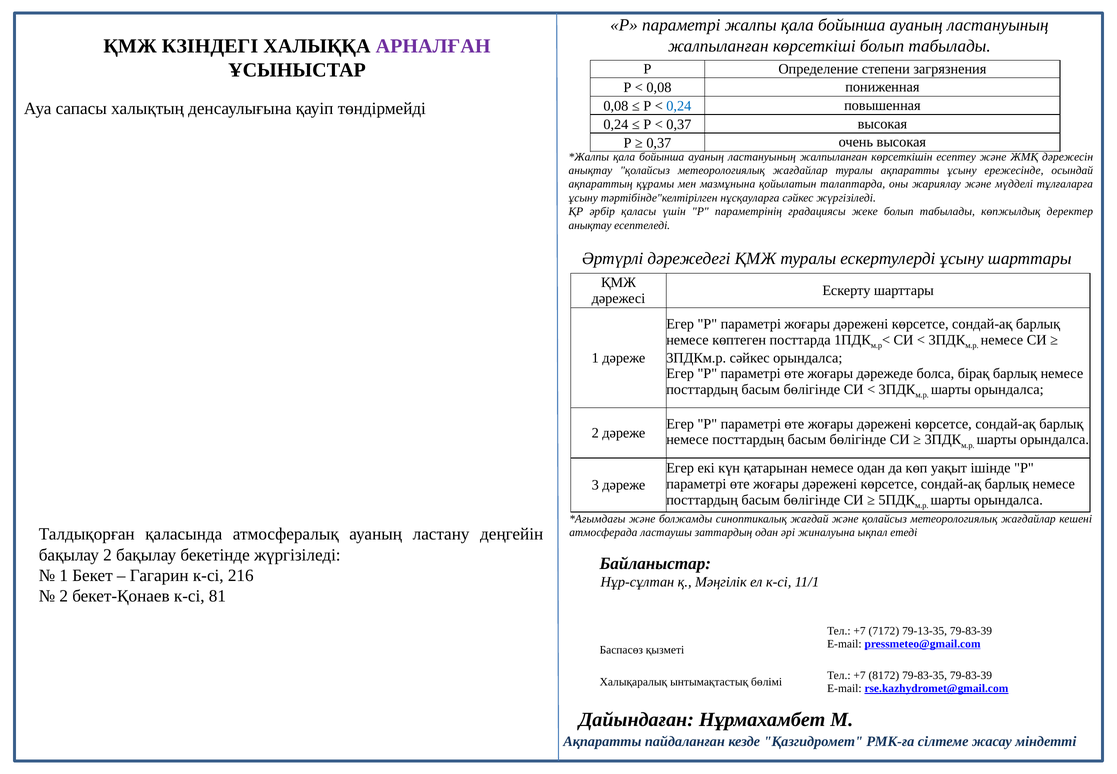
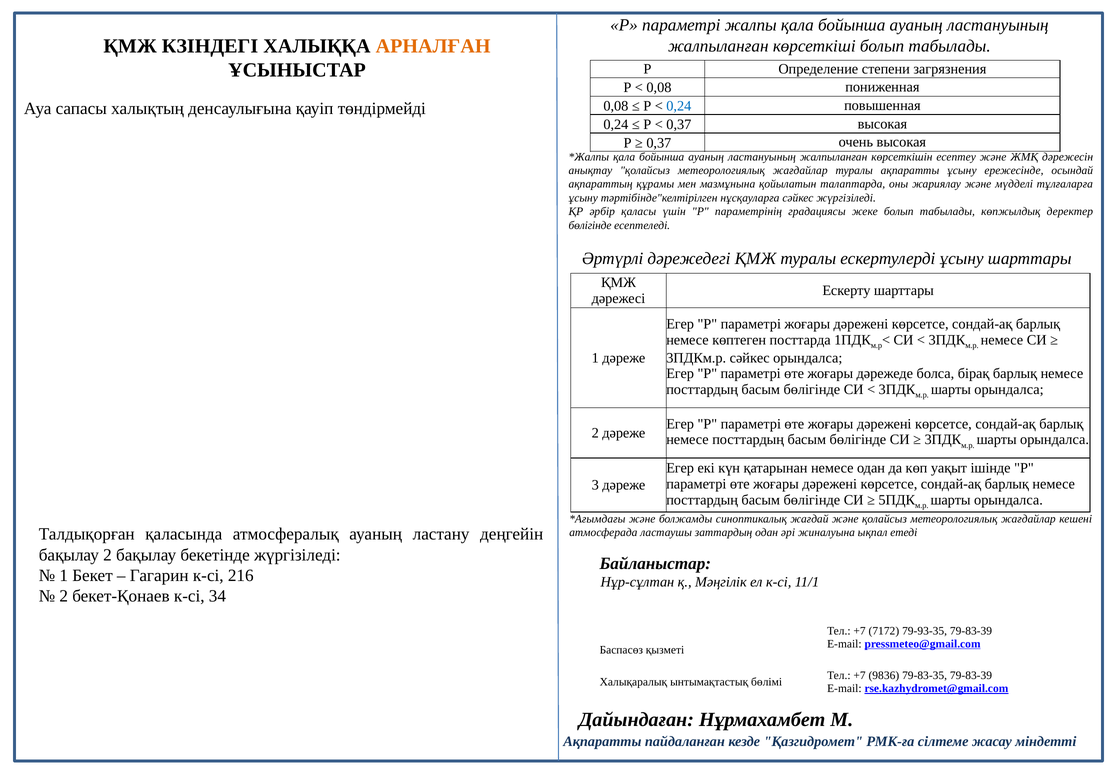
АРНАЛҒАН colour: purple -> orange (433, 46)
анықтау: анықтау -> бөлігінде (590, 225)
81: 81 -> 34 (217, 596)
79-13-35: 79-13-35 -> 79-93-35 (925, 630)
8172: 8172 -> 9836 (884, 675)
